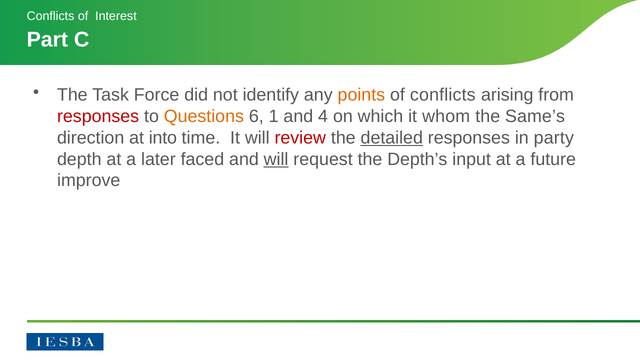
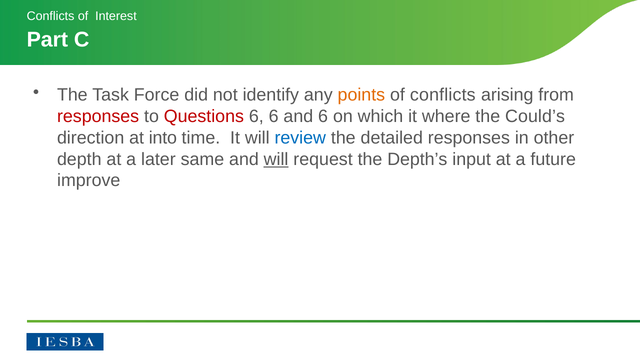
Questions colour: orange -> red (204, 116)
6 1: 1 -> 6 (274, 116)
and 4: 4 -> 6 (323, 116)
whom: whom -> where (446, 116)
Same’s: Same’s -> Could’s (535, 116)
review colour: red -> blue (300, 138)
detailed underline: present -> none (392, 138)
party: party -> other (554, 138)
faced: faced -> same (202, 159)
